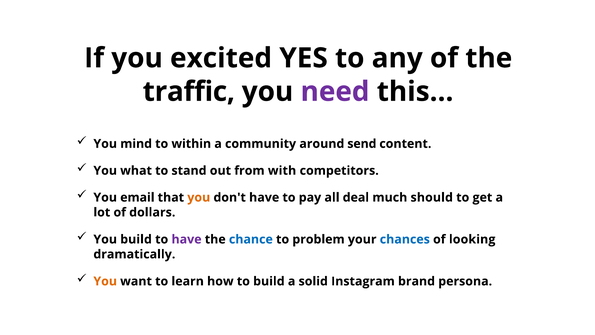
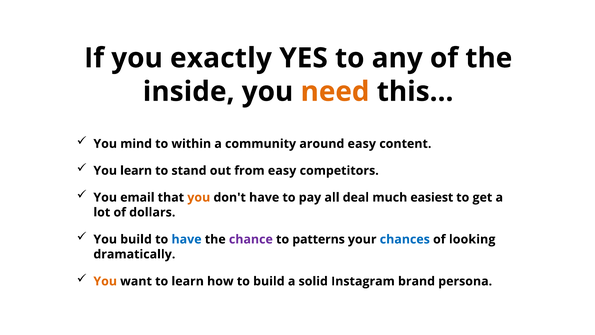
excited: excited -> exactly (221, 58)
traffic: traffic -> inside (189, 92)
need colour: purple -> orange (335, 92)
around send: send -> easy (362, 144)
You what: what -> learn (136, 170)
from with: with -> easy (282, 170)
should: should -> easiest (432, 197)
have colour: purple -> blue (187, 239)
chance colour: blue -> purple (251, 239)
problem: problem -> patterns (319, 239)
